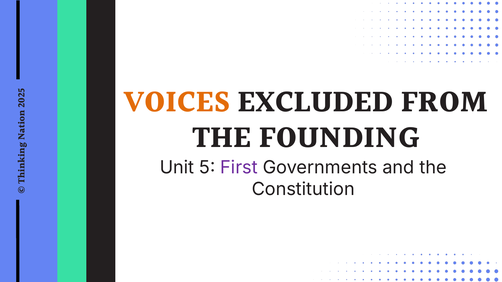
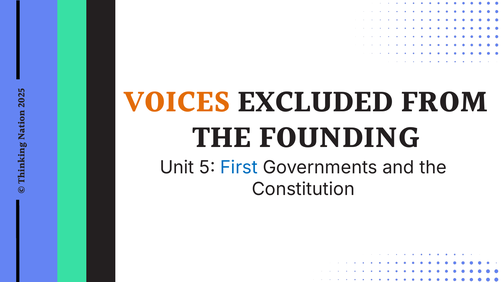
First colour: purple -> blue (239, 168)
